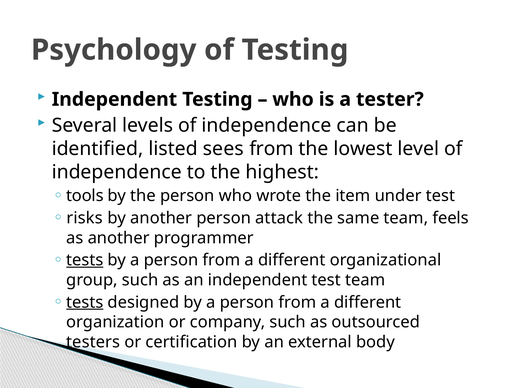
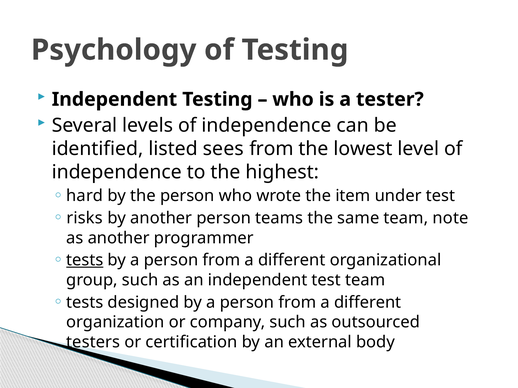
tools: tools -> hard (85, 196)
attack: attack -> teams (279, 218)
feels: feels -> note (451, 218)
tests underline: present -> none (85, 303)
